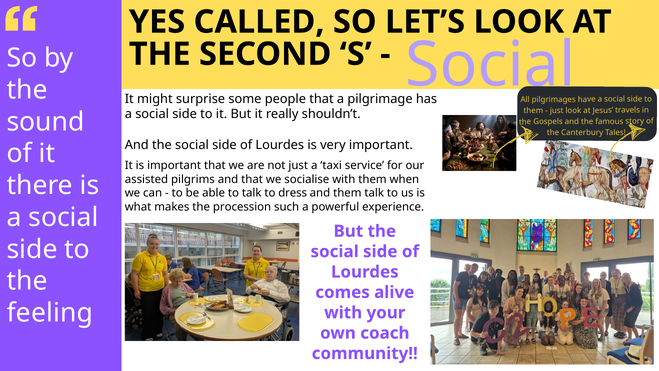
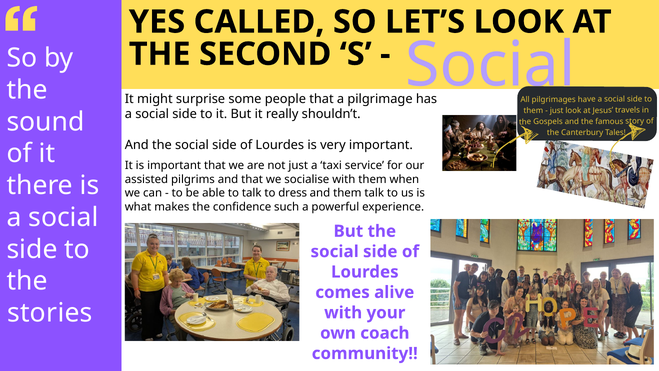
procession: procession -> confidence (242, 207)
feeling: feeling -> stories (50, 313)
